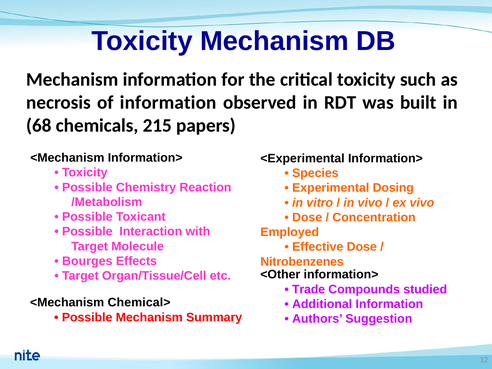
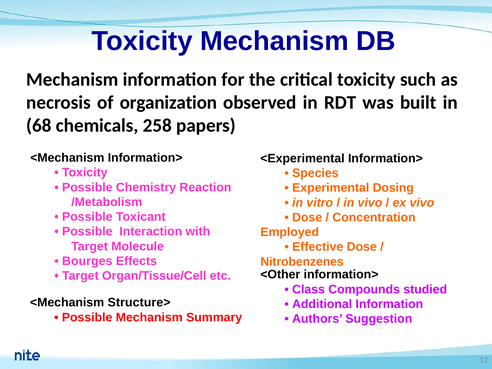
of information: information -> organization (168, 103)
215: 215 -> 258 (157, 126)
Trade: Trade -> Class (309, 289)
Chemical>: Chemical> -> Structure> (139, 303)
